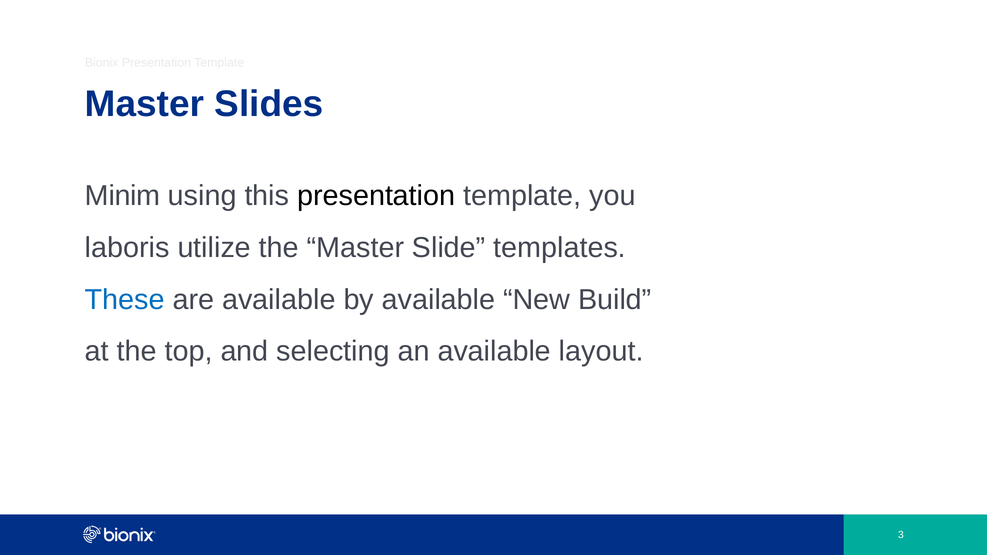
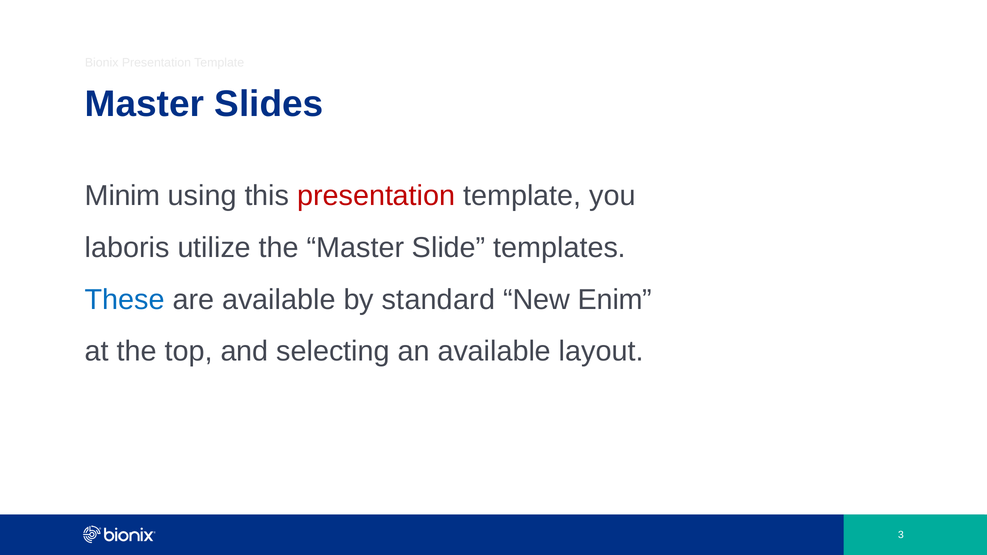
presentation colour: black -> red (376, 196)
by available: available -> standard (438, 300)
Build: Build -> Enim (615, 300)
